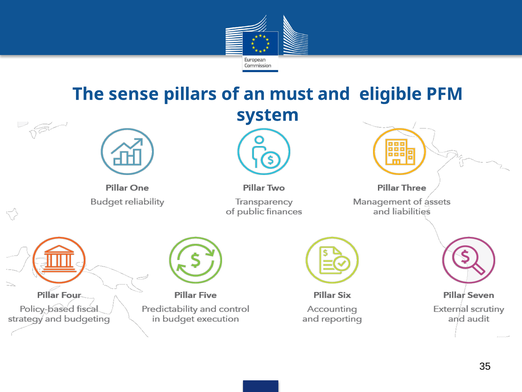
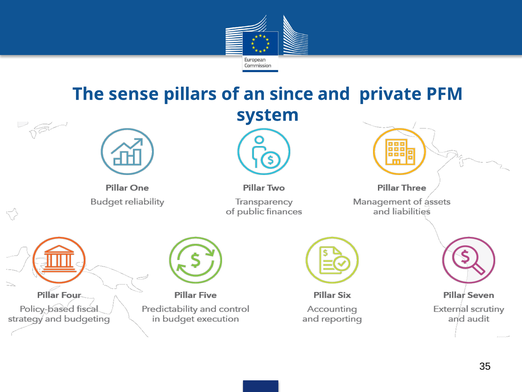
must: must -> since (291, 94)
eligible: eligible -> private (390, 94)
